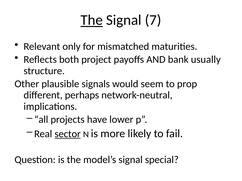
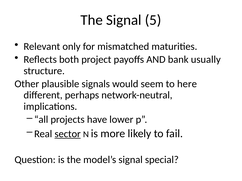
The underline: present -> none (92, 20)
7: 7 -> 5 (153, 20)
prop: prop -> here (187, 84)
